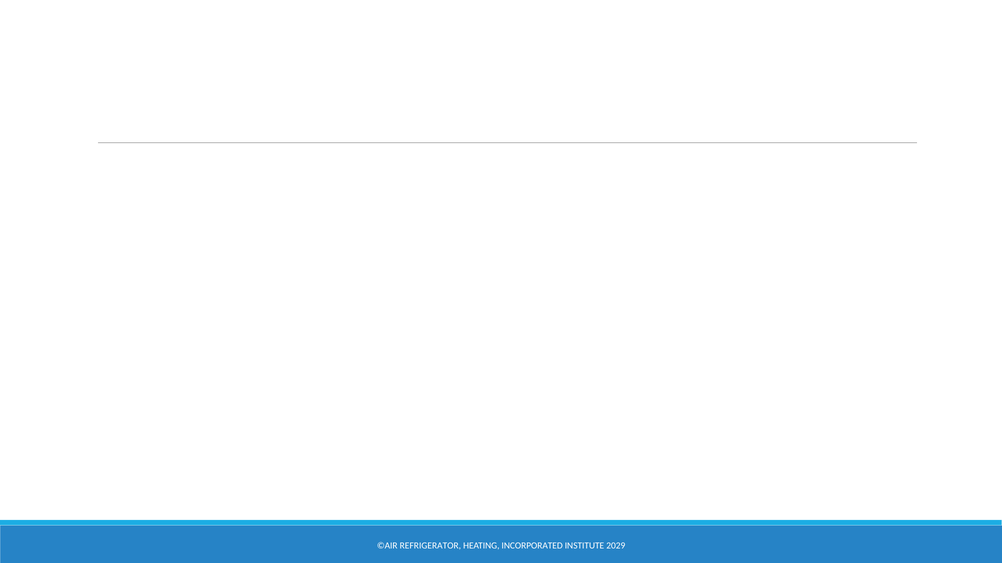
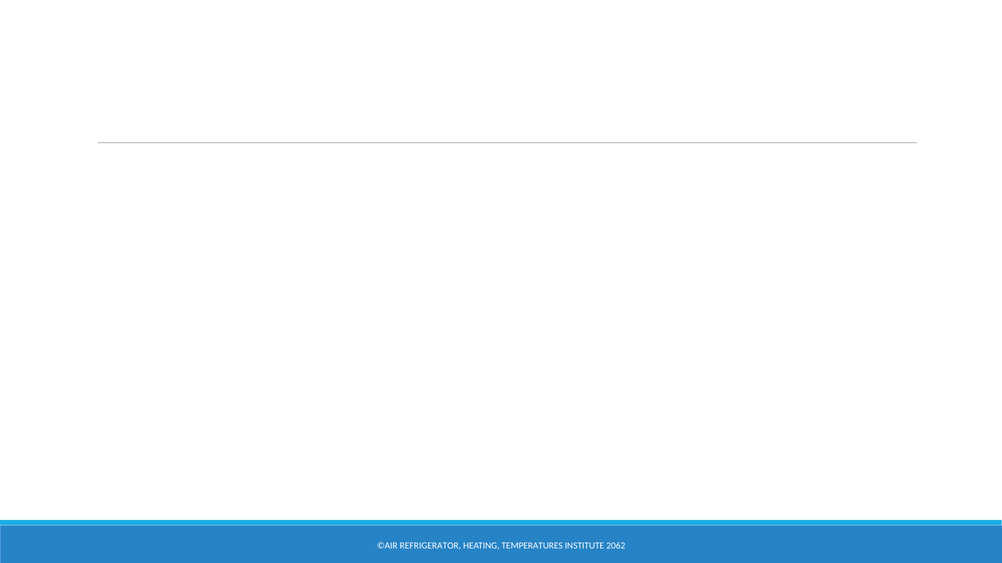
INCORPORATED: INCORPORATED -> TEMPERATURES (532, 546)
2029: 2029 -> 2062 (616, 546)
